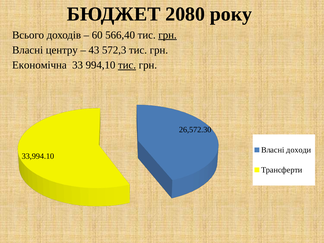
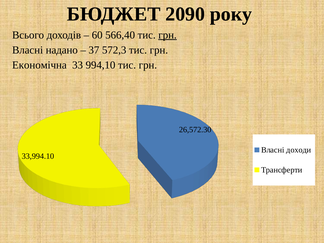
2080: 2080 -> 2090 (185, 14)
центру: центру -> надано (62, 50)
43: 43 -> 37 (94, 50)
тис underline: present -> none (127, 65)
